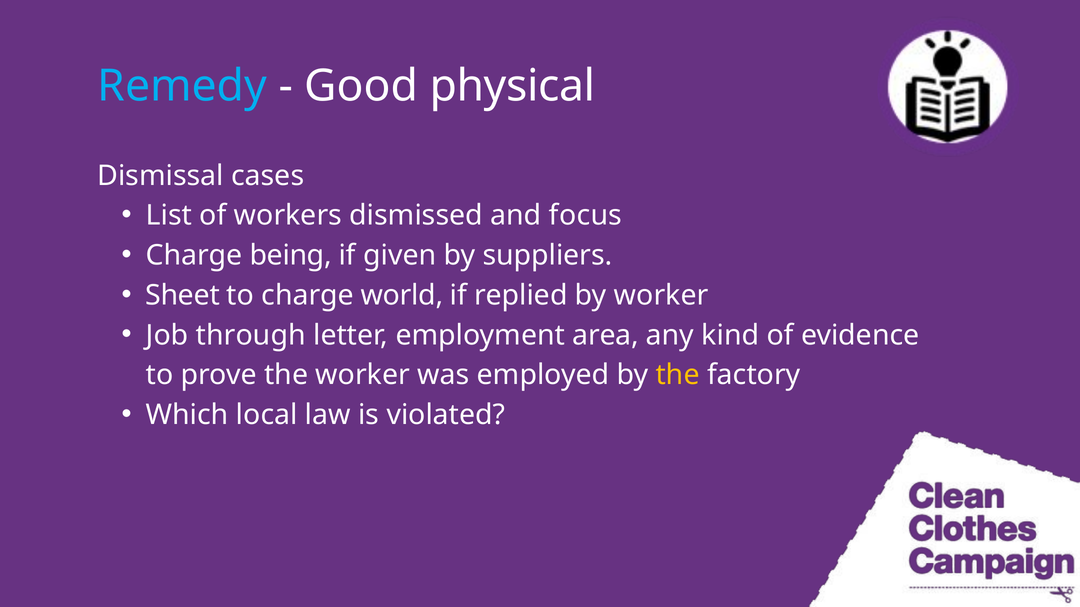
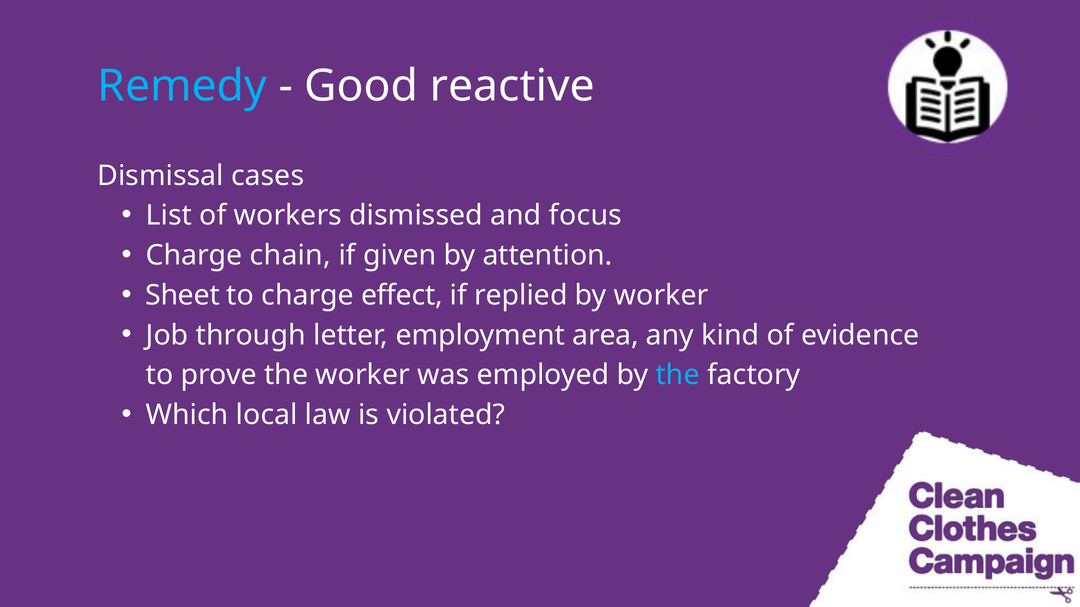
physical: physical -> reactive (512, 86)
being: being -> chain (290, 256)
suppliers: suppliers -> attention (547, 256)
world: world -> effect (402, 296)
the colour: yellow -> light blue (678, 375)
